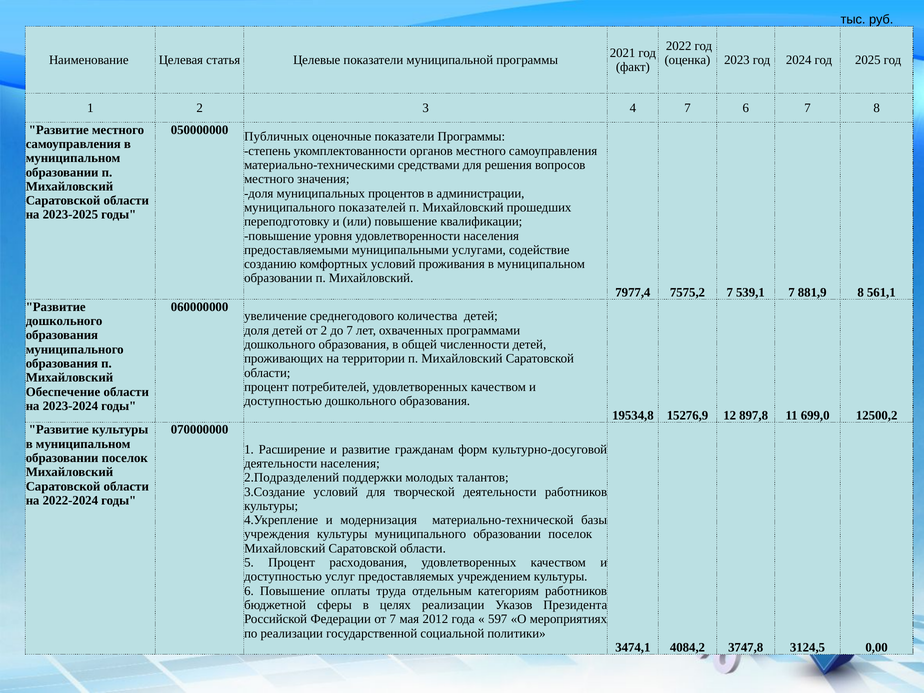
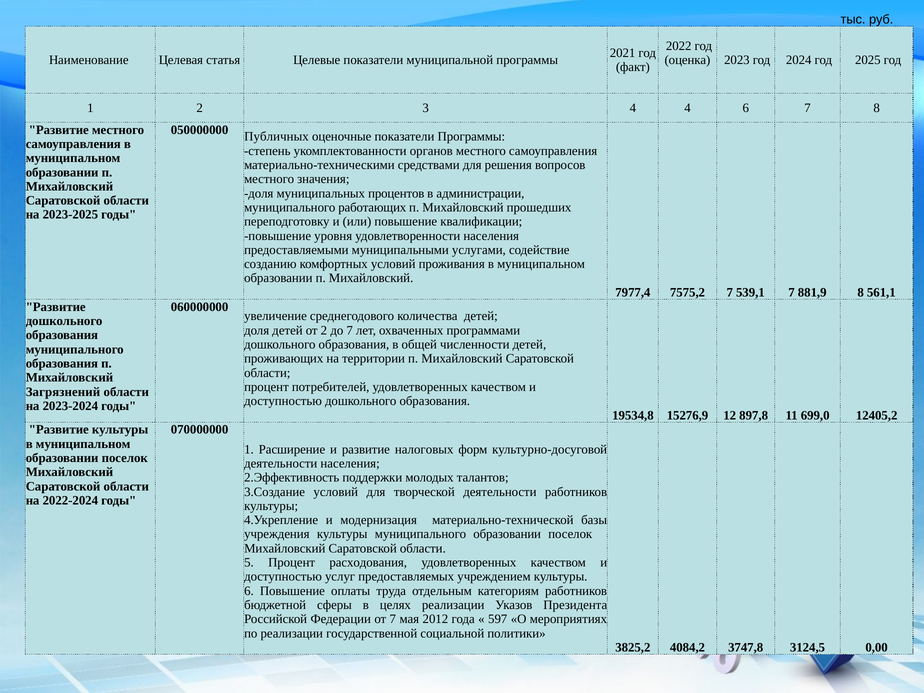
4 7: 7 -> 4 (688, 108)
показателей: показателей -> работающих (372, 207)
Обеспечение: Обеспечение -> Загрязнений (63, 392)
12500,2: 12500,2 -> 12405,2 (877, 415)
гражданам: гражданам -> налоговых (424, 449)
2.Подразделений: 2.Подразделений -> 2.Эффективность (292, 478)
3474,1: 3474,1 -> 3825,2 (633, 647)
